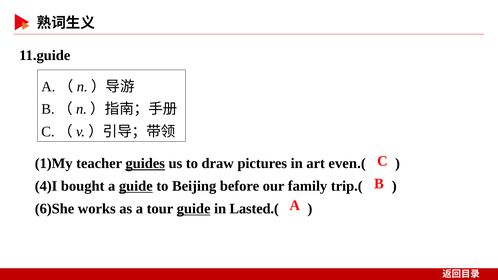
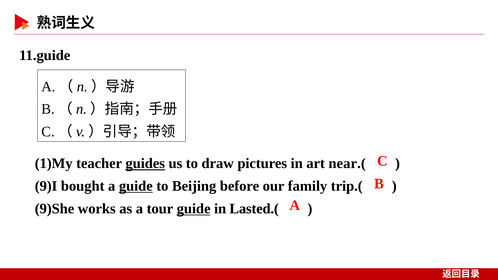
even.(: even.( -> near.( (347, 163)
4)I: 4)I -> 9)I (46, 186)
6)She: 6)She -> 9)She (55, 209)
